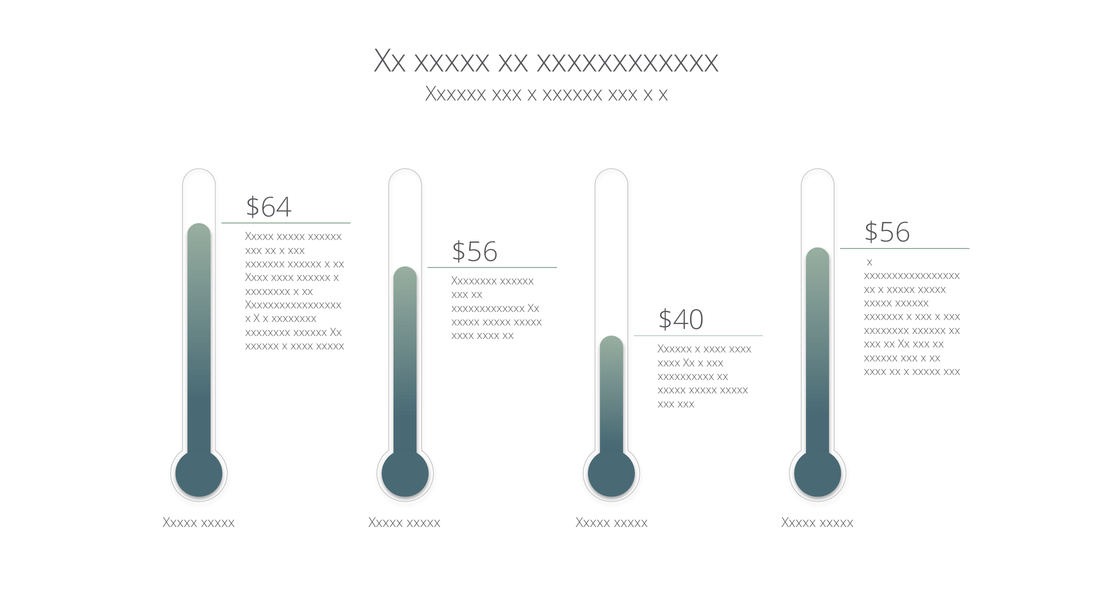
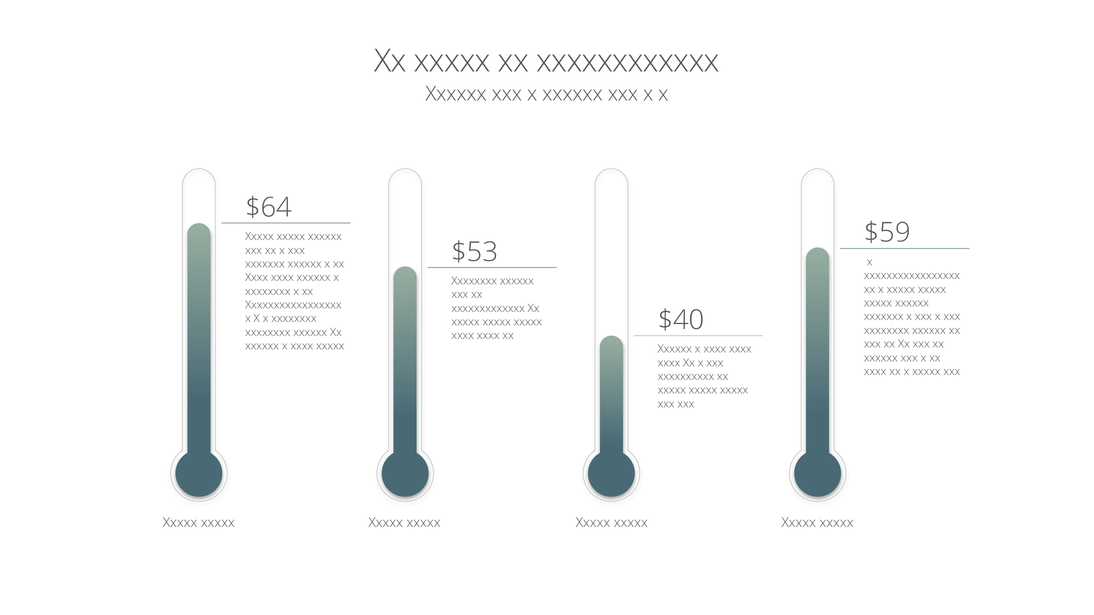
$56: $56 -> $59 (887, 233)
$56: $56 -> $53 (475, 252)
